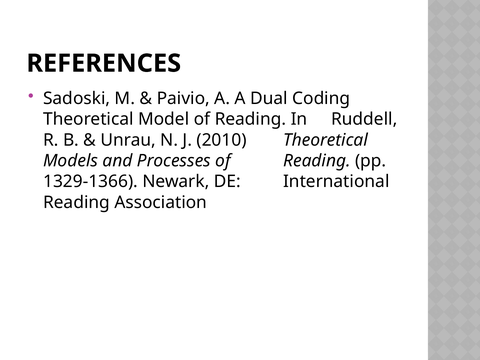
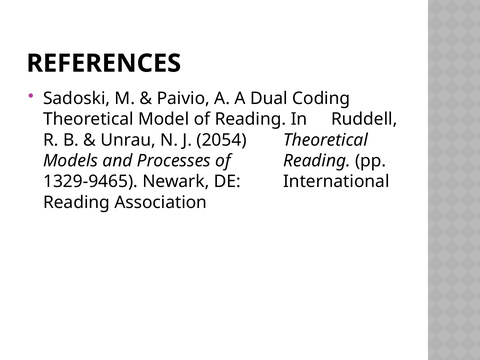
2010: 2010 -> 2054 (222, 140)
1329-1366: 1329-1366 -> 1329-9465 (90, 182)
